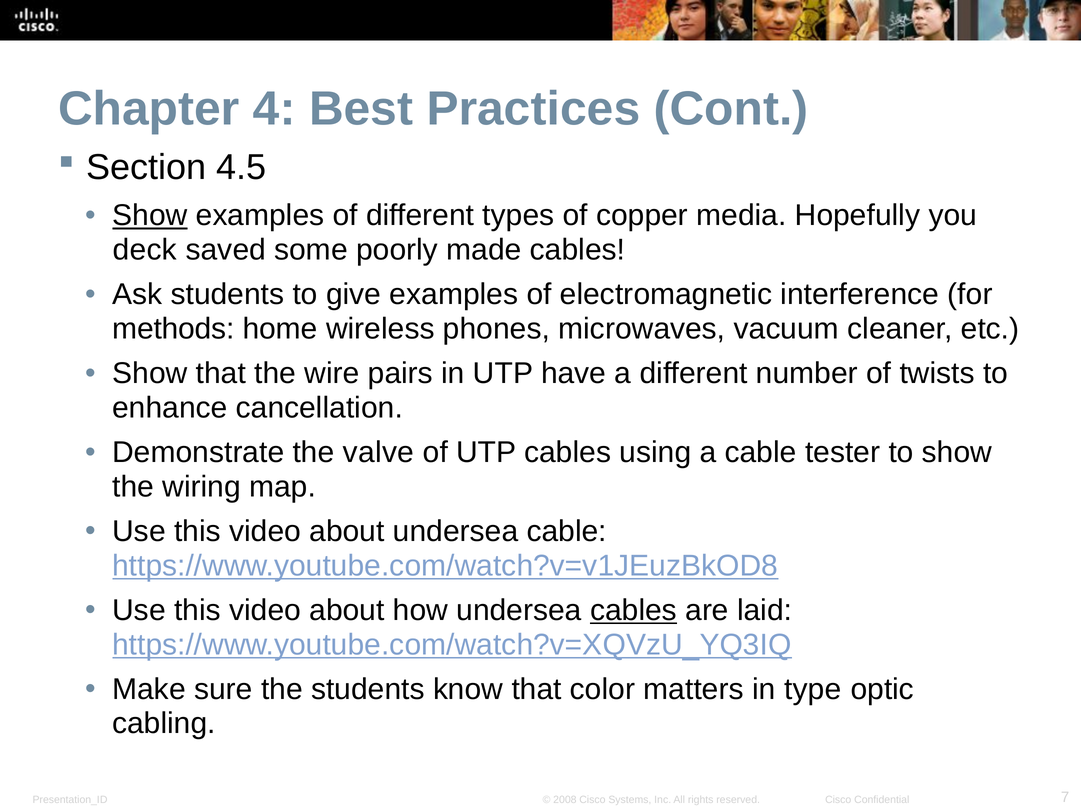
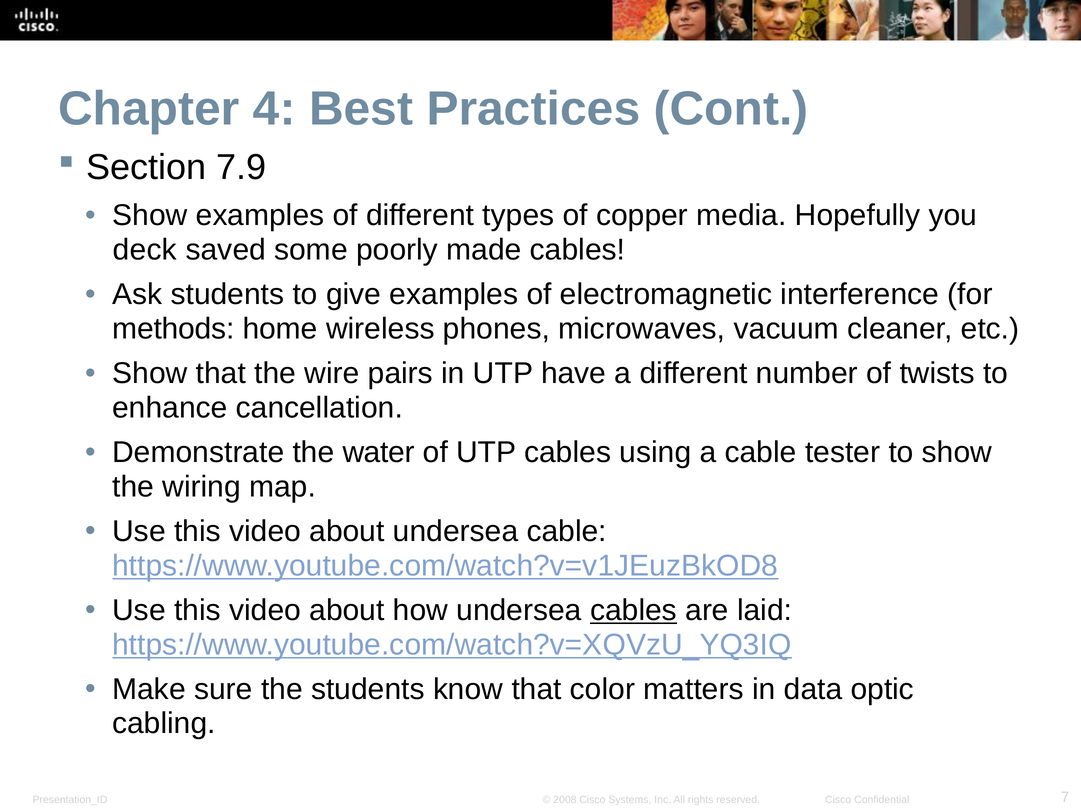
4.5: 4.5 -> 7.9 (241, 168)
Show underline: present -> none (150, 216)
valve: valve -> water (379, 453)
type: type -> data (813, 690)
